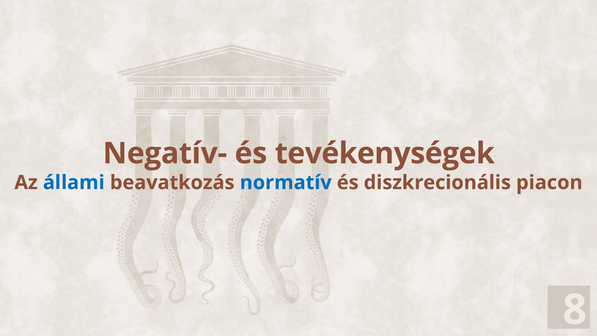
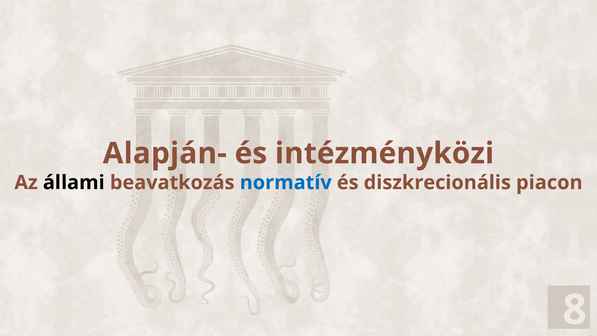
Negatív-: Negatív- -> Alapján- (165, 153)
tevékenységek: tevékenységek -> intézményközi (385, 153)
állami colour: blue -> black (74, 182)
